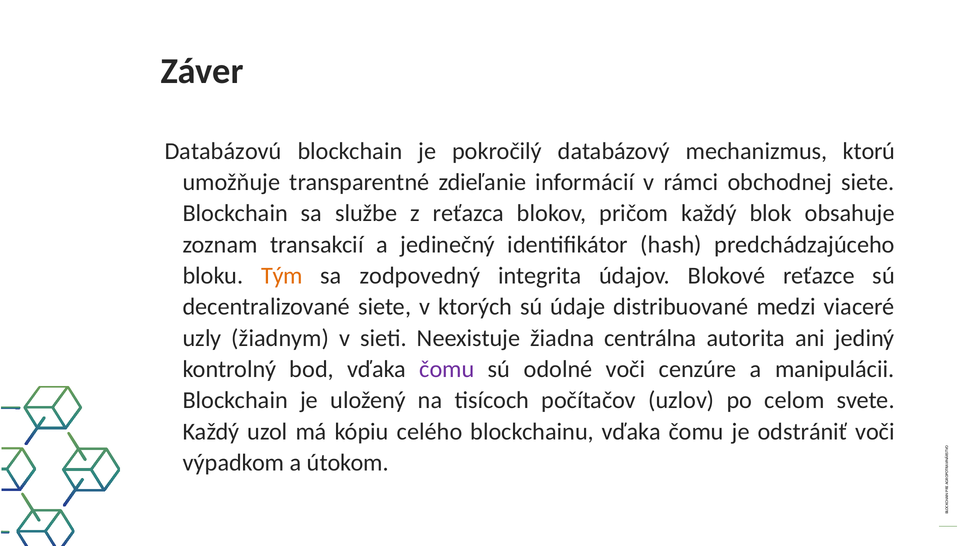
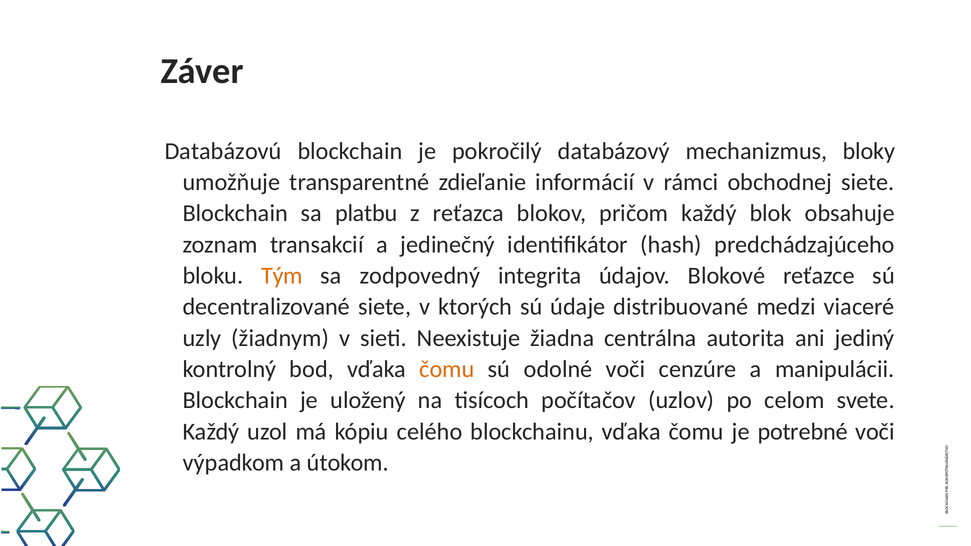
ktorú: ktorú -> bloky (869, 151)
službe: službe -> platbu (366, 214)
čomu colour: purple -> orange (447, 369)
odstrániť: odstrániť -> potrebné (803, 432)
